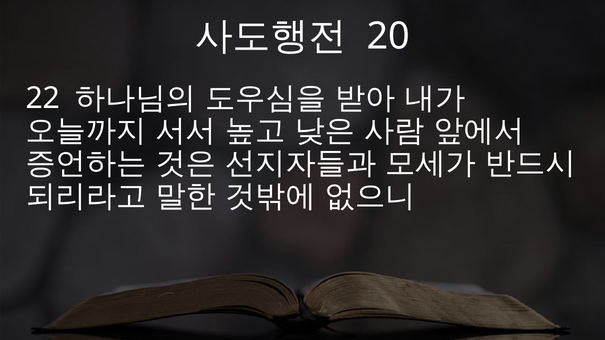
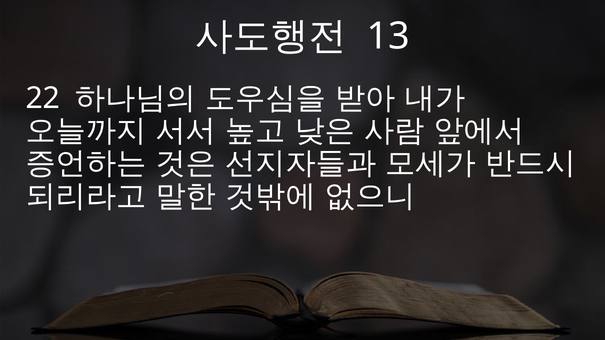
20: 20 -> 13 (388, 36)
